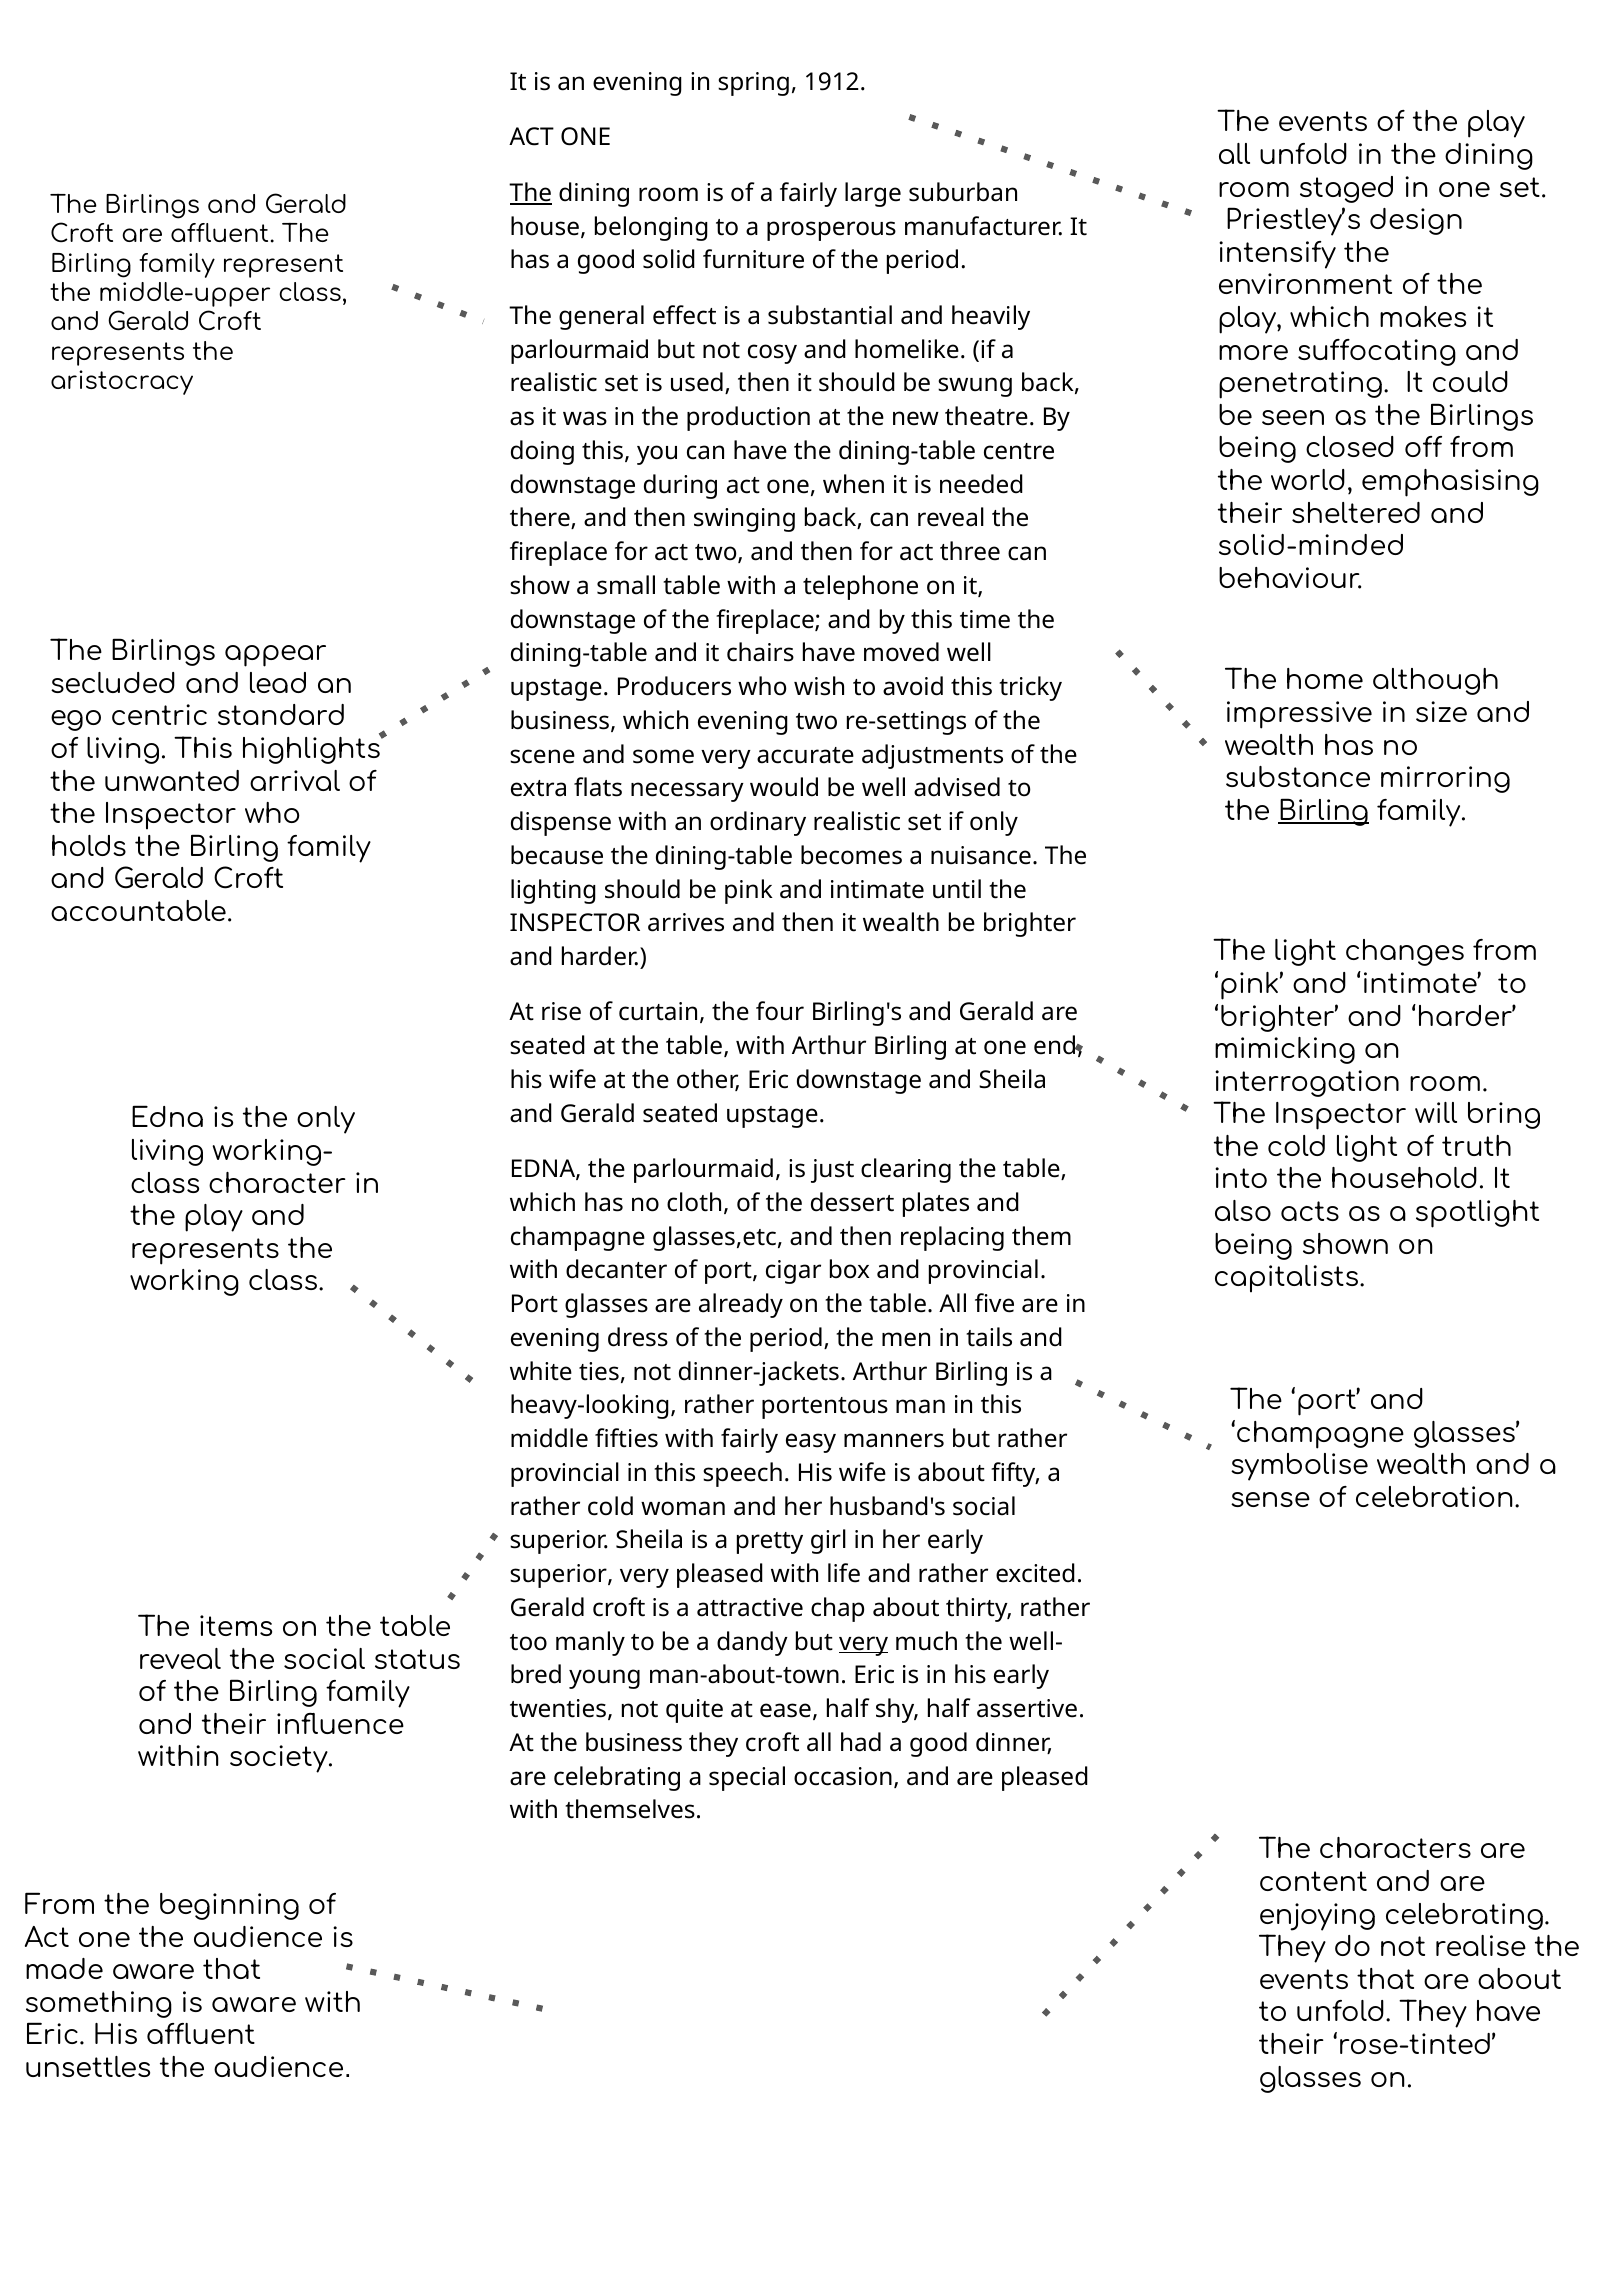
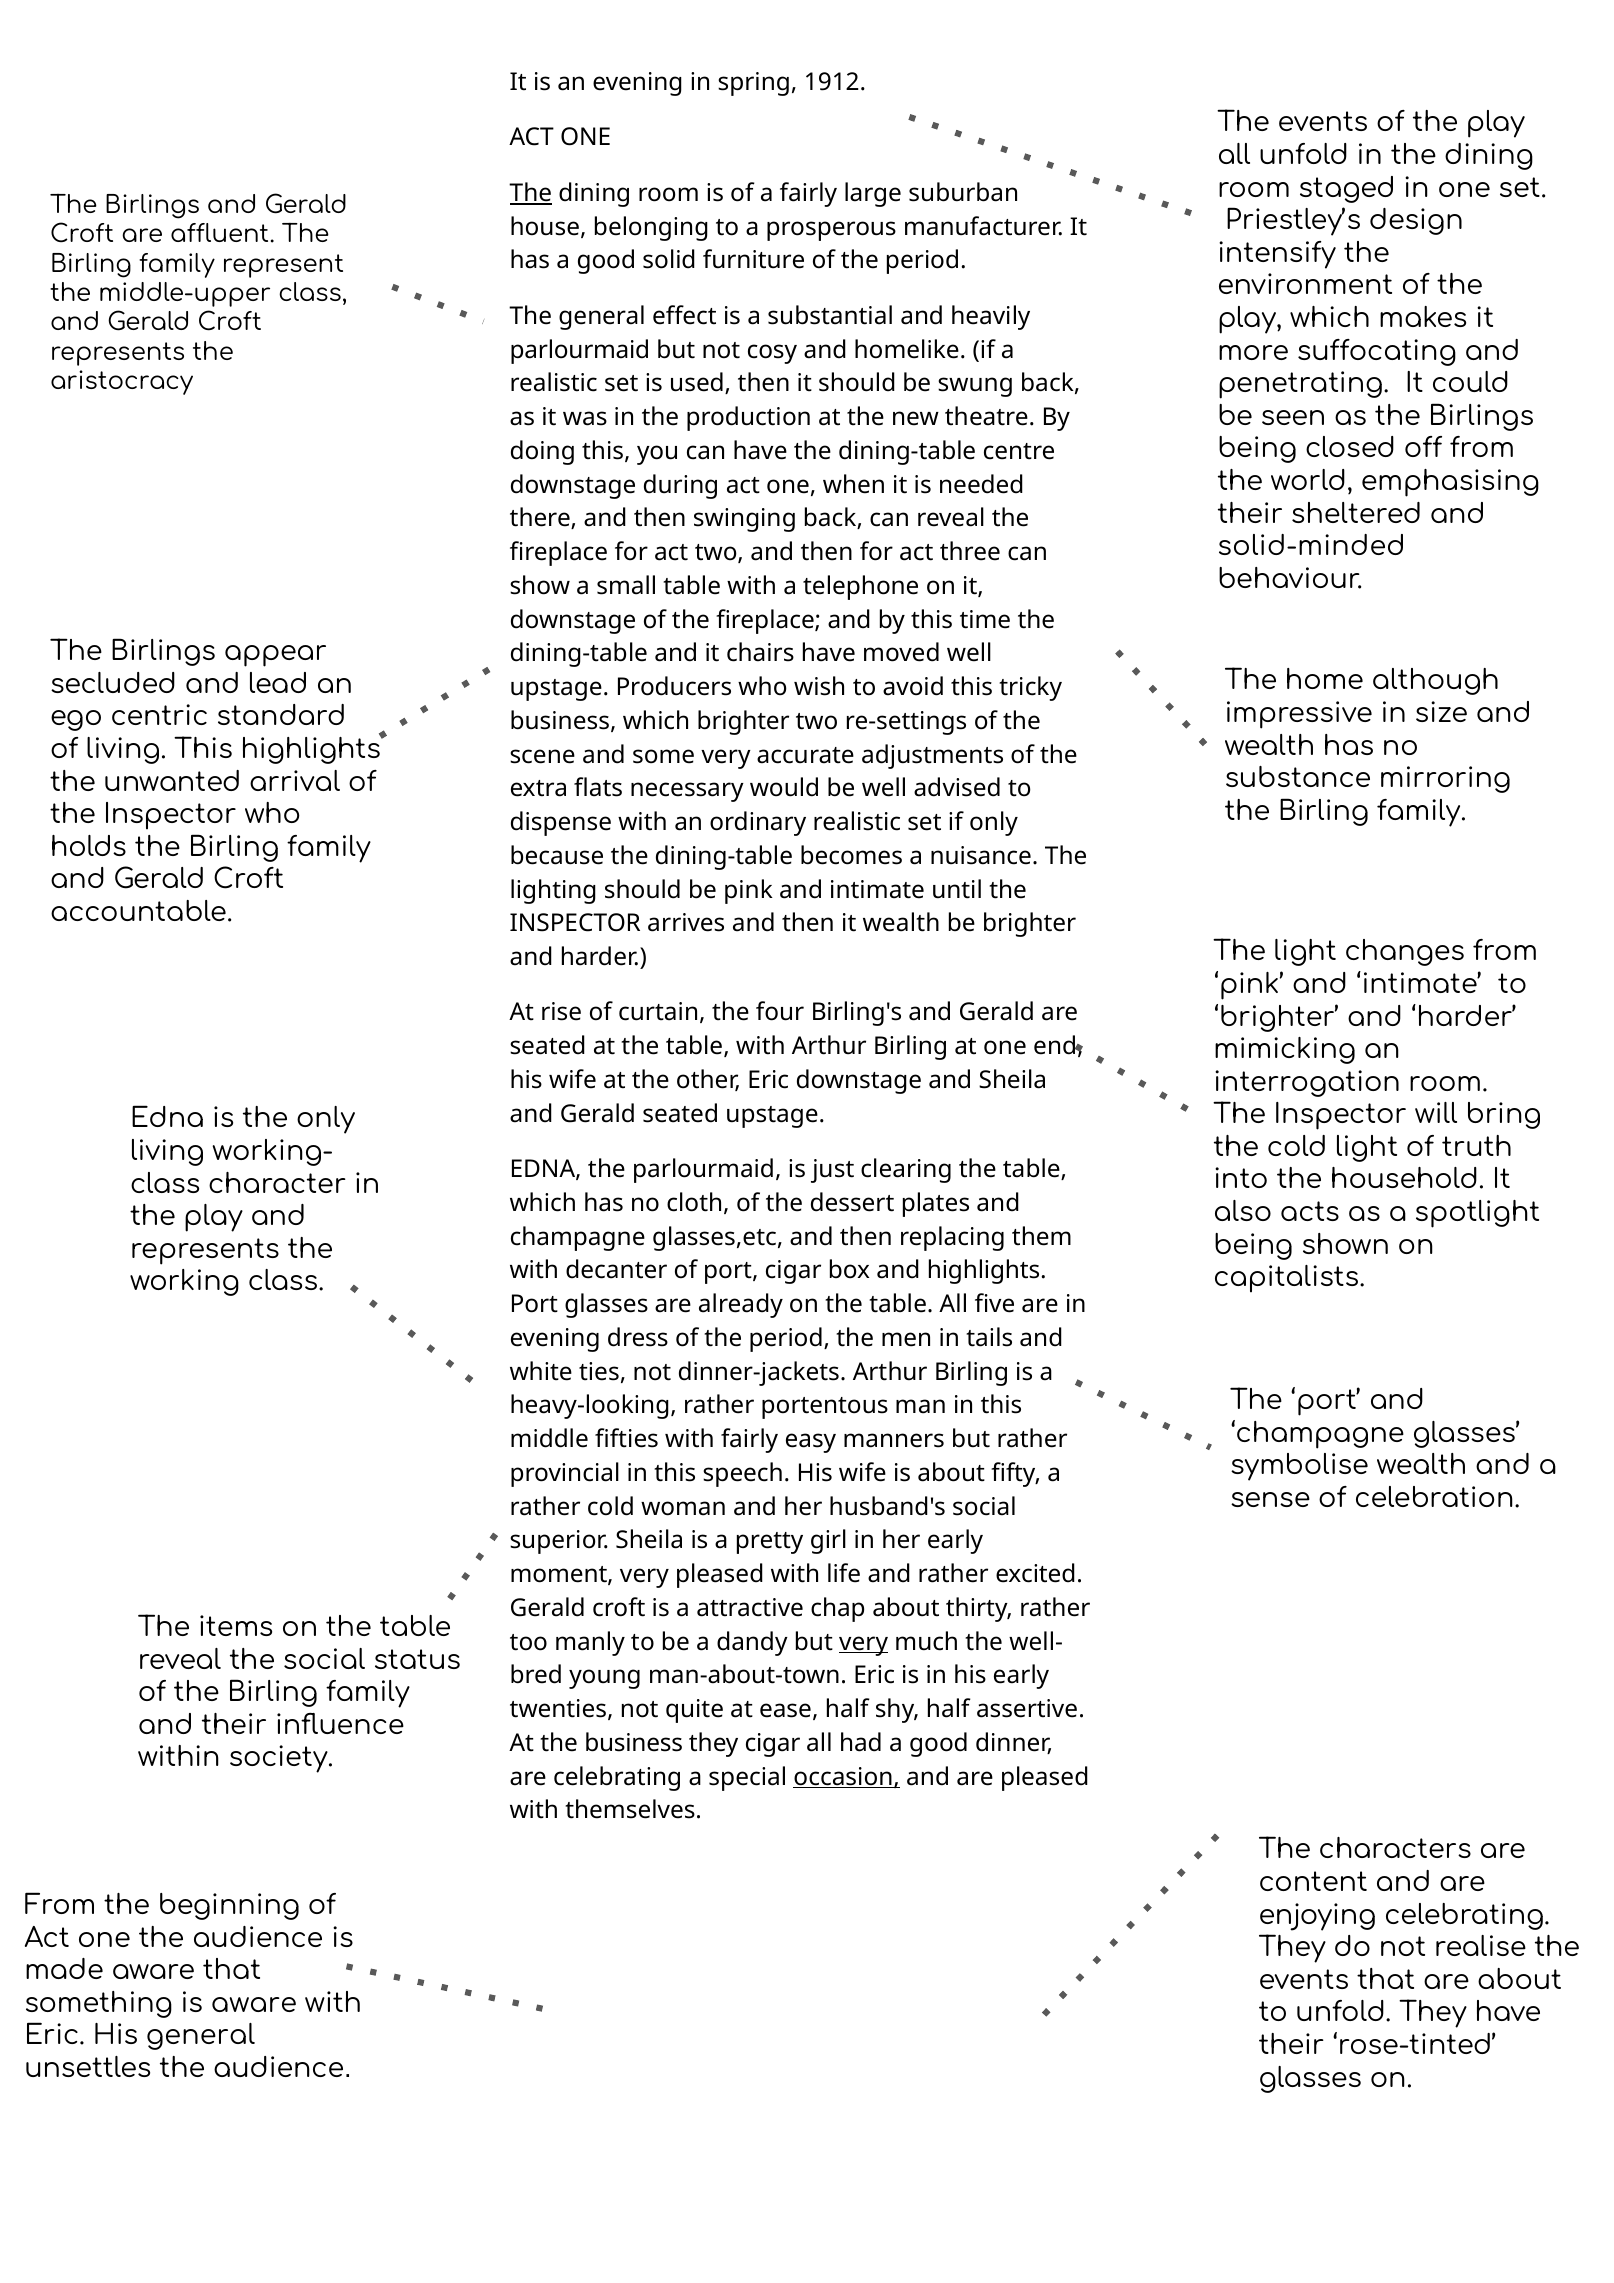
which evening: evening -> brighter (743, 721)
Birling underline: present -> none (1324, 811)
and provincial: provincial -> highlights (987, 1271)
superior: superior -> moment (562, 1574)
they croft: croft -> cigar (773, 1743)
occasion underline: none -> present (847, 1777)
His affluent: affluent -> general (201, 2036)
